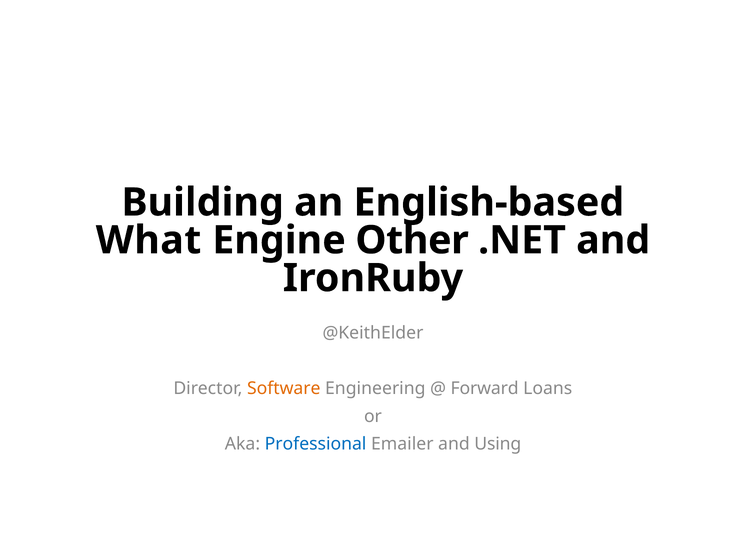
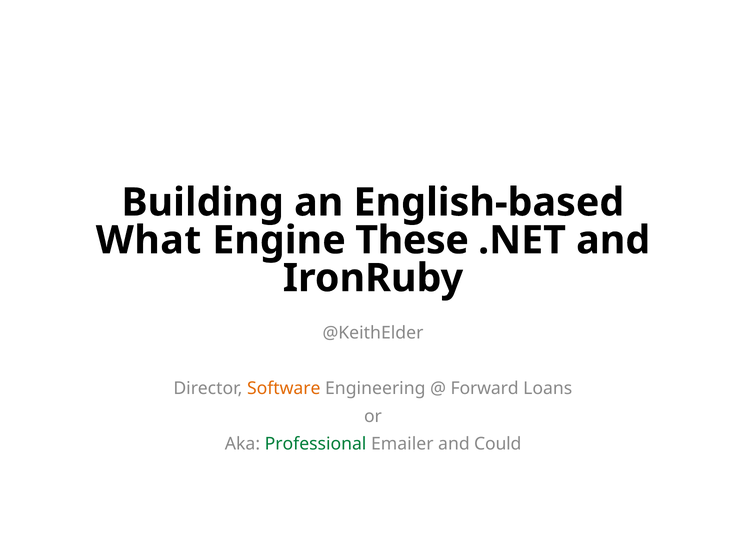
Other: Other -> These (412, 240)
Professional colour: blue -> green (316, 444)
Using: Using -> Could (498, 444)
